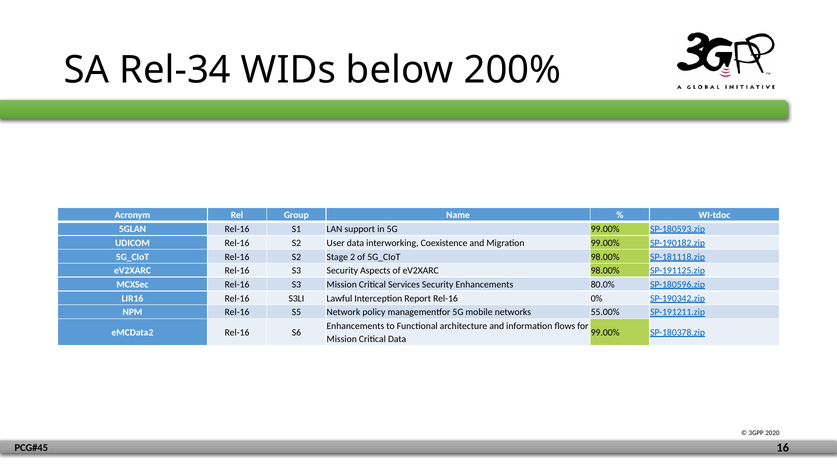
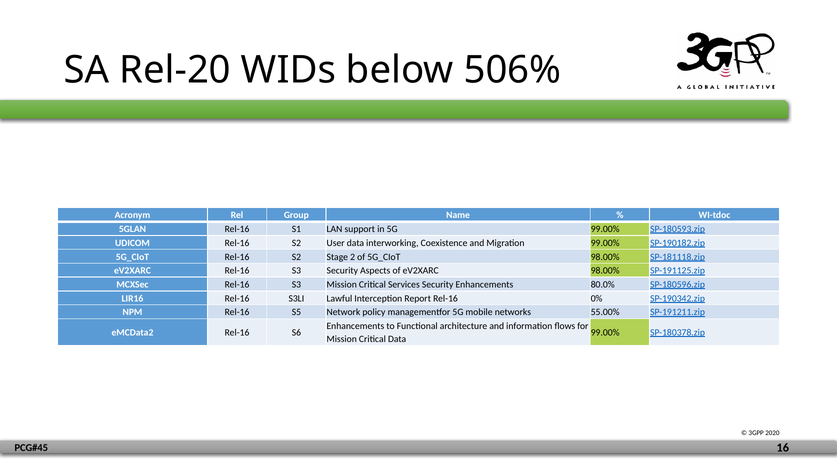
Rel-34: Rel-34 -> Rel-20 (175, 70)
200%: 200% -> 506% (512, 70)
